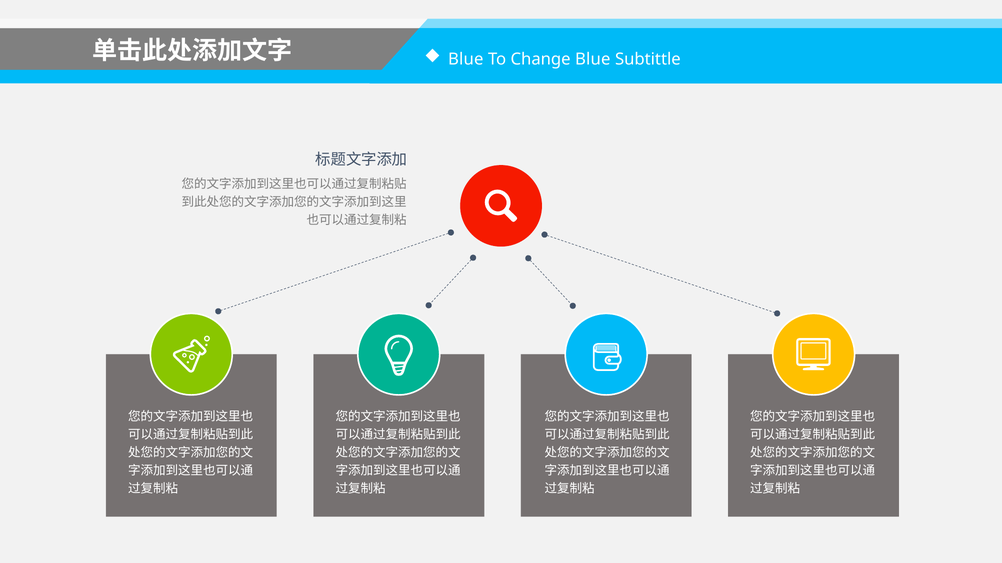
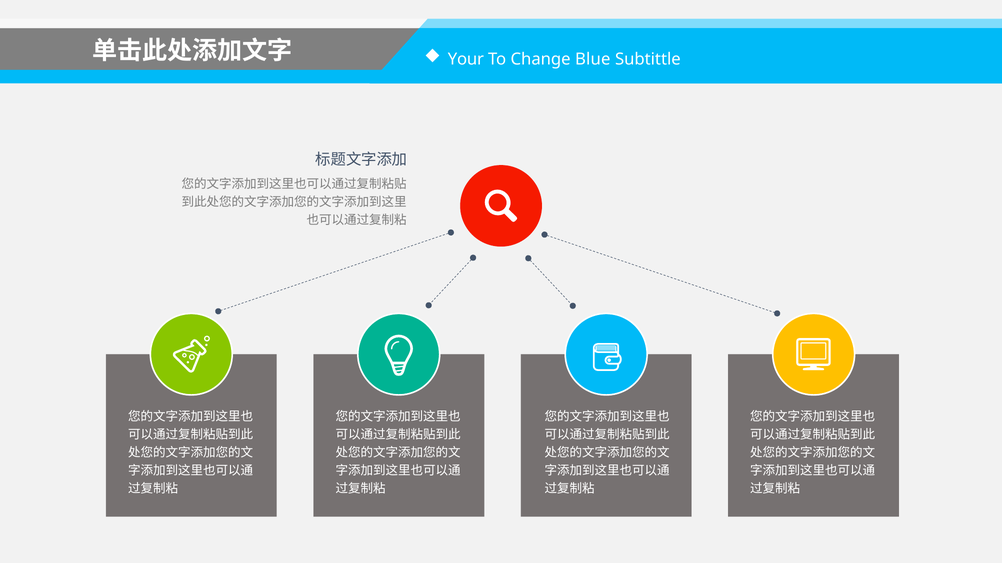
Blue: Blue -> Your (466, 59)
